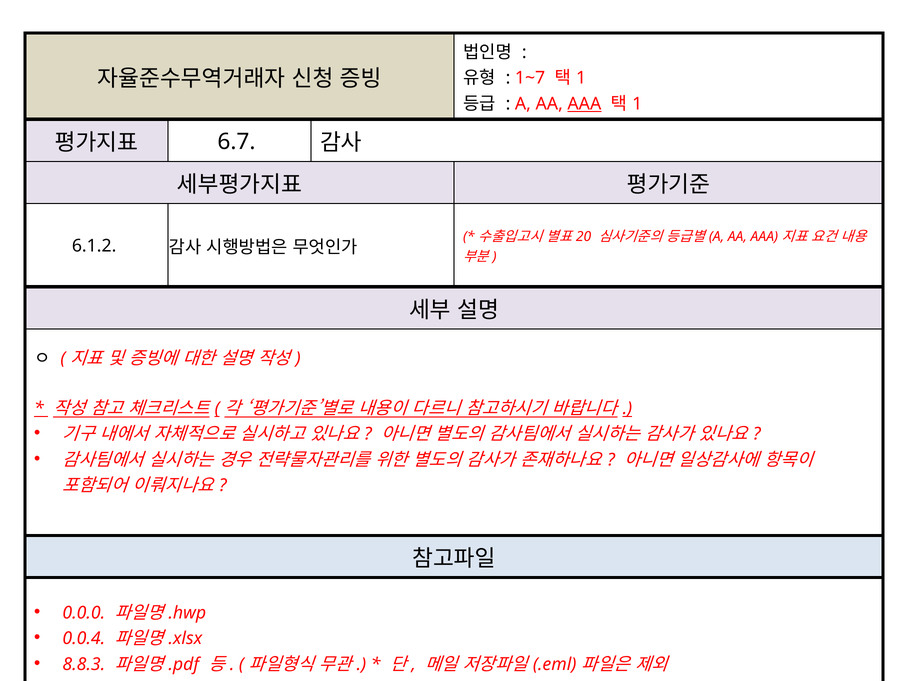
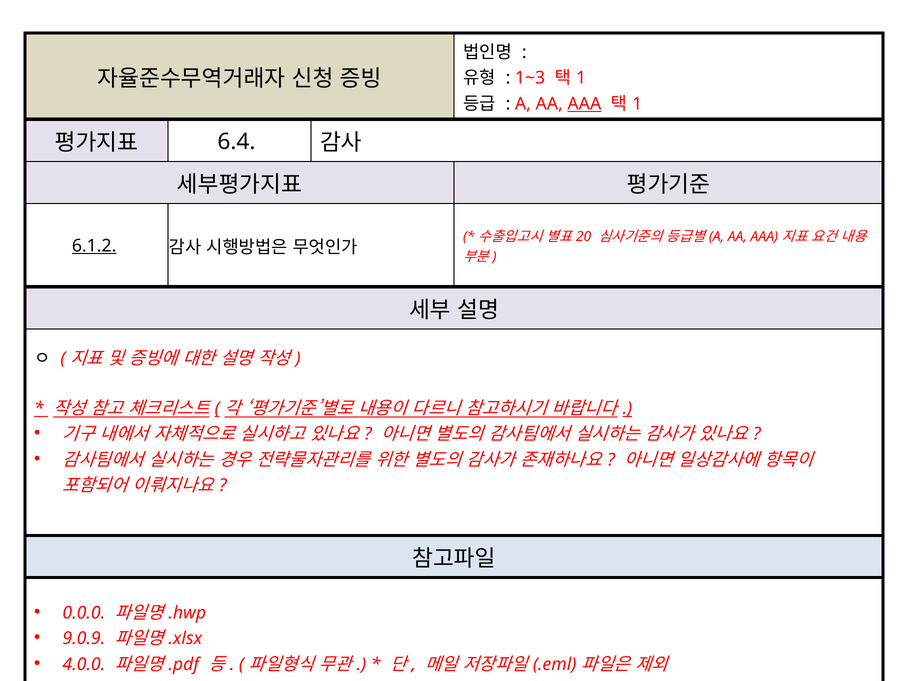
1~7: 1~7 -> 1~3 (530, 78)
6.7: 6.7 -> 6.4 (236, 142)
6.1.2 underline: none -> present (94, 246)
0.0.4: 0.0.4 -> 9.0.9 (84, 639)
8.8.3: 8.8.3 -> 4.0.0 (84, 664)
